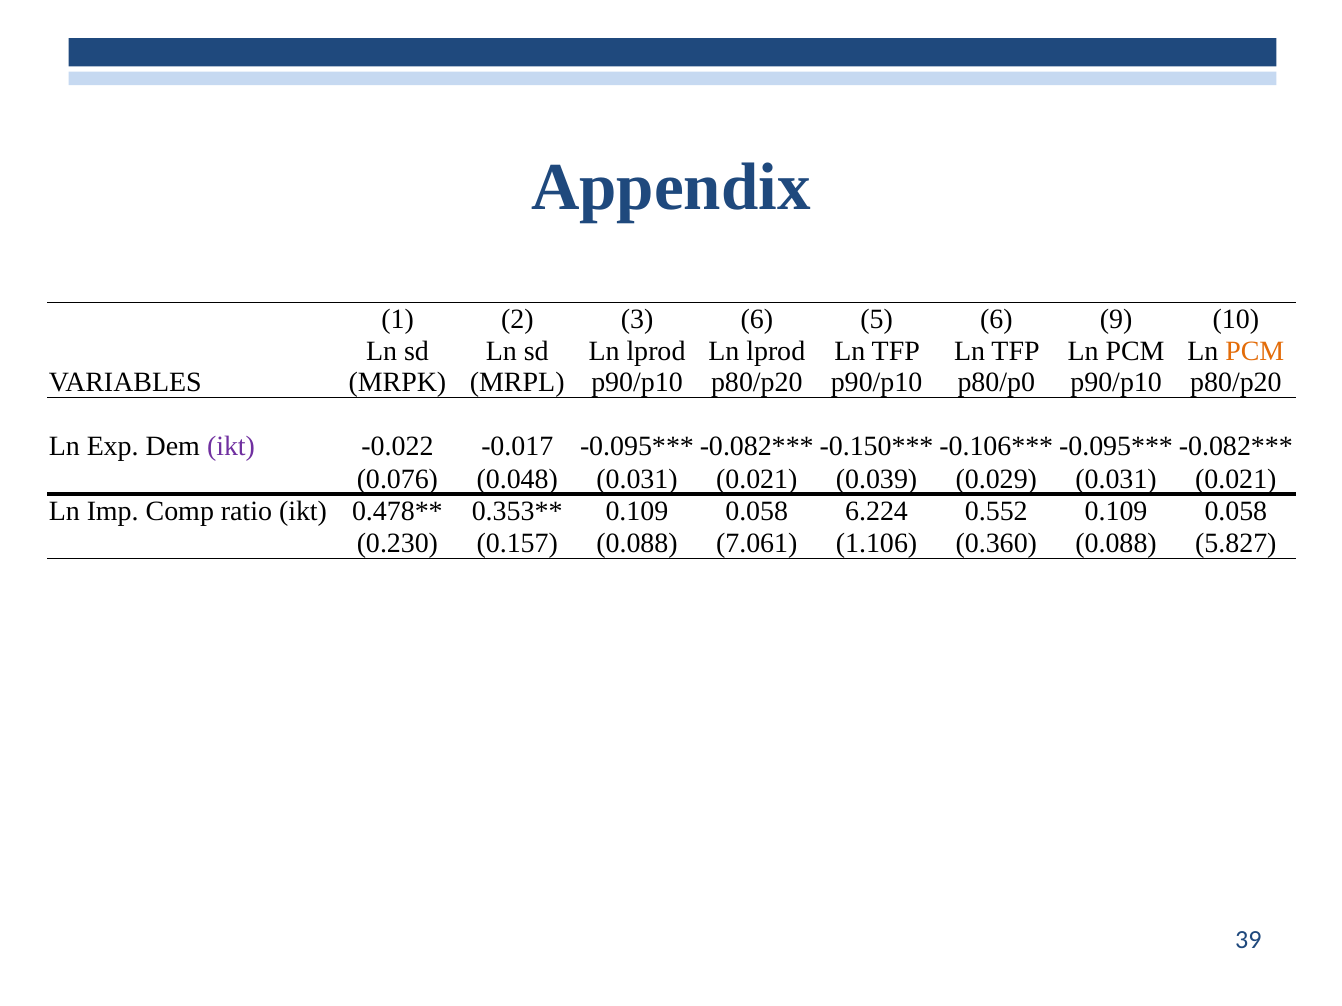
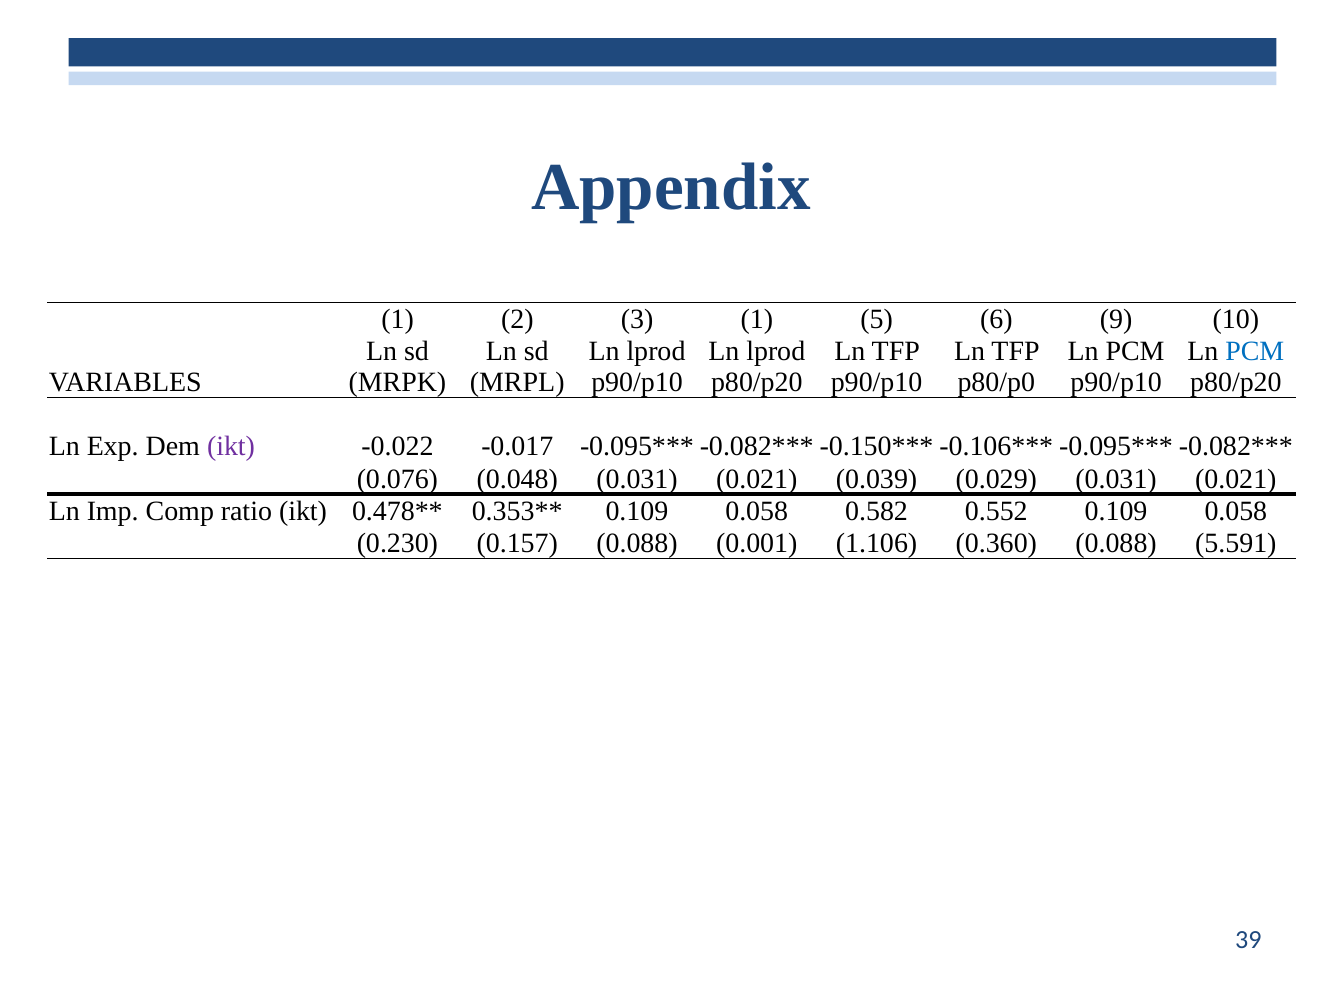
3 6: 6 -> 1 (757, 319)
PCM colour: orange -> blue (1255, 352)
6.224: 6.224 -> 0.582 (877, 511)
7.061: 7.061 -> 0.001 (757, 543)
5.827: 5.827 -> 5.591 (1236, 543)
